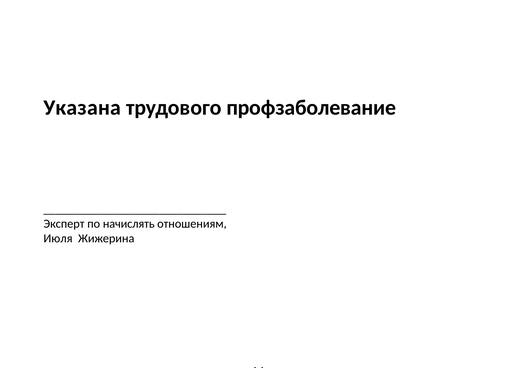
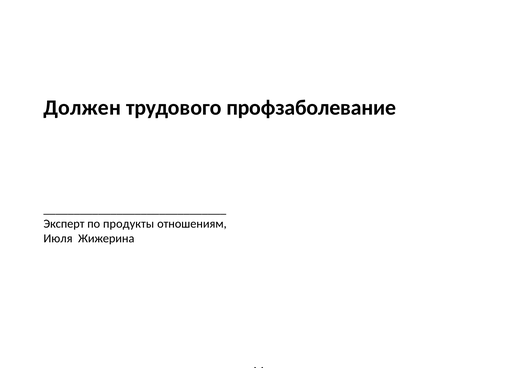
Указана: Указана -> Должен (82, 107)
начислять: начислять -> продукты (129, 224)
